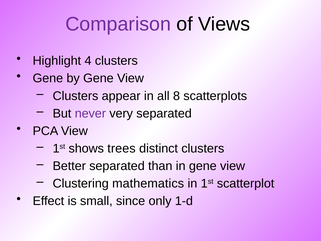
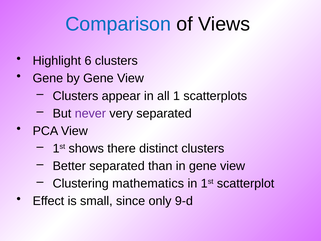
Comparison colour: purple -> blue (118, 24)
4: 4 -> 6 (88, 61)
8: 8 -> 1 (177, 96)
trees: trees -> there (122, 148)
1-d: 1-d -> 9-d (184, 201)
